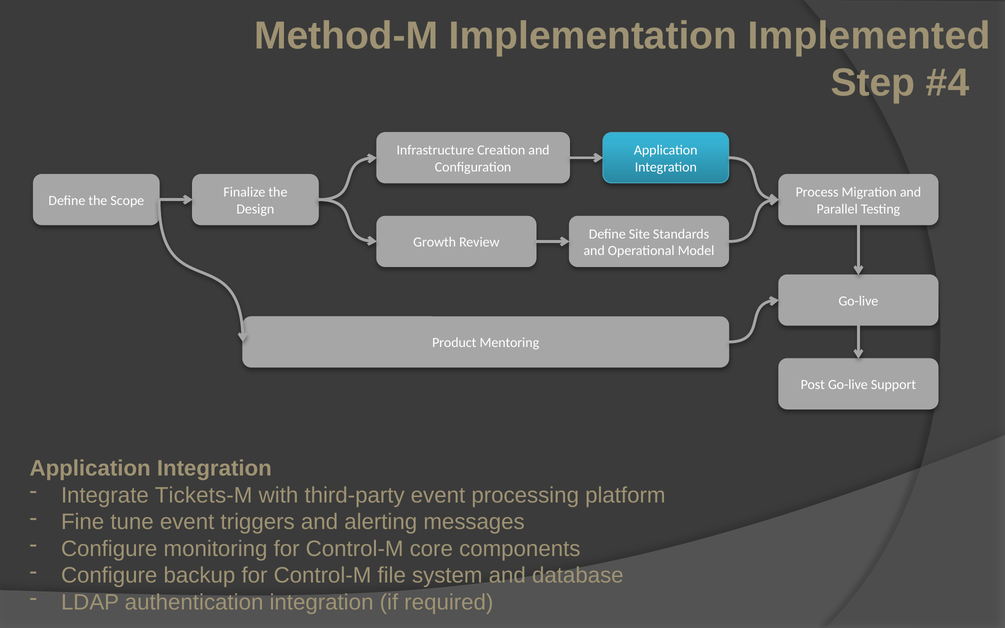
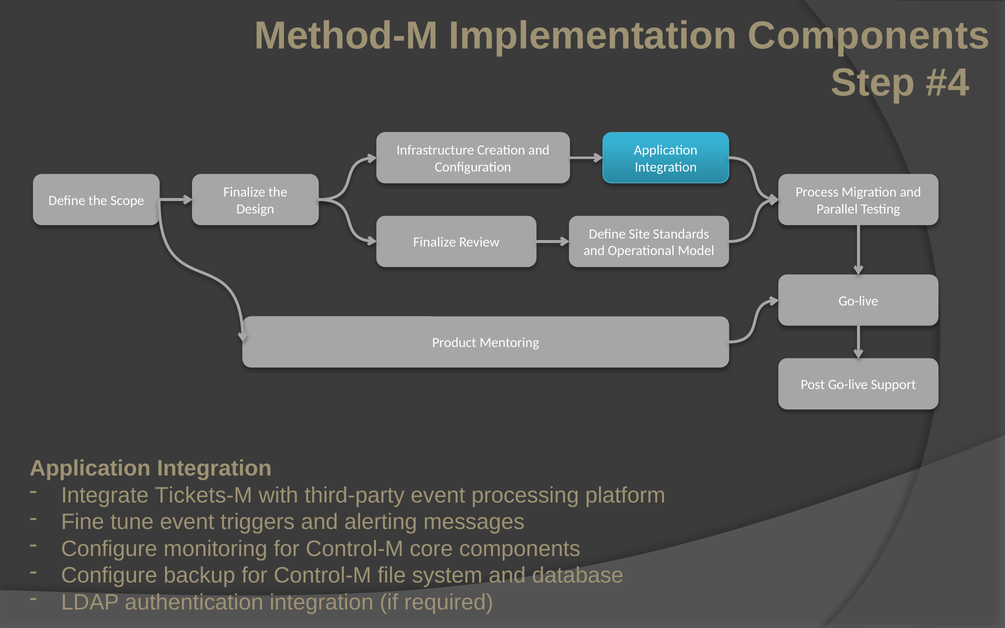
Implementation Implemented: Implemented -> Components (869, 36)
Growth: Growth -> Finalize (435, 242)
